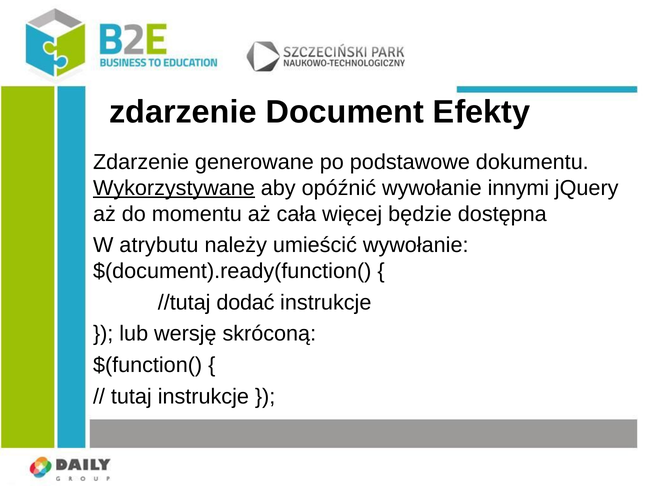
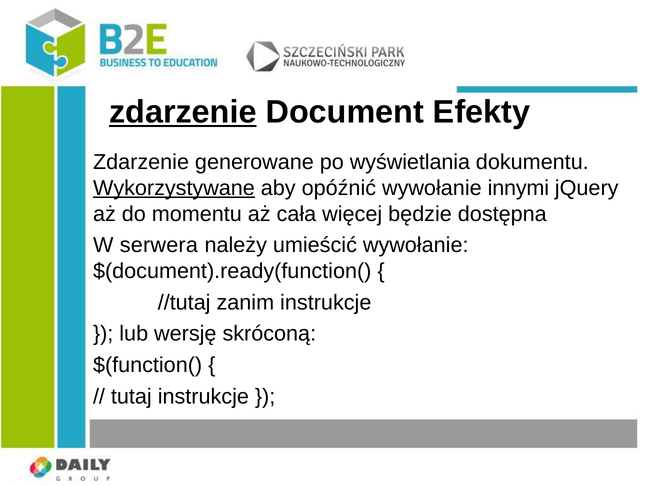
zdarzenie underline: none -> present (183, 112)
podstawowe: podstawowe -> wyświetlania (410, 162)
atrybutu: atrybutu -> serwera (159, 245)
dodać: dodać -> zanim (245, 302)
